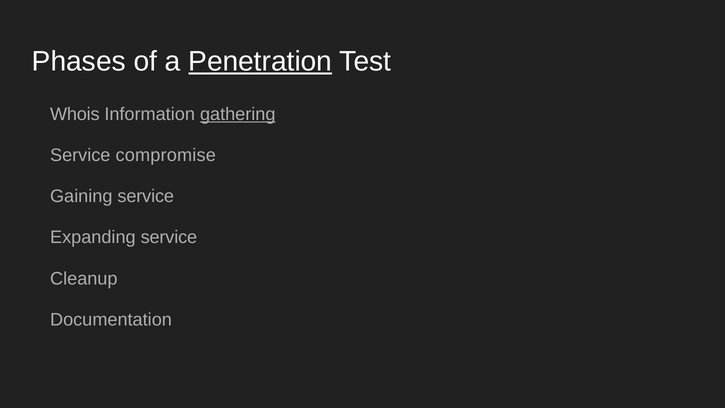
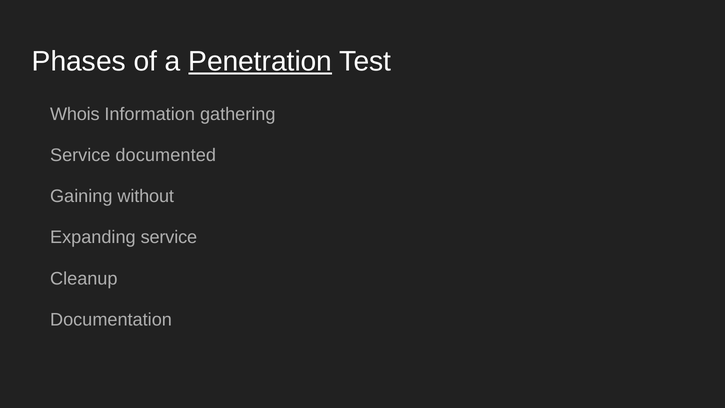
gathering underline: present -> none (238, 114)
compromise: compromise -> documented (166, 155)
Gaining service: service -> without (146, 196)
